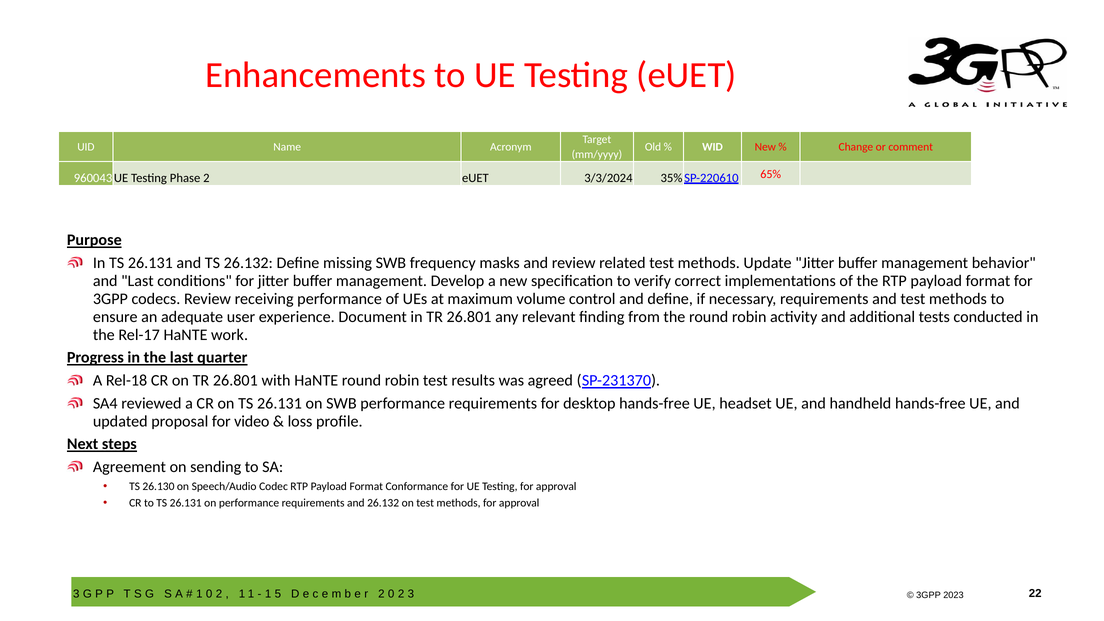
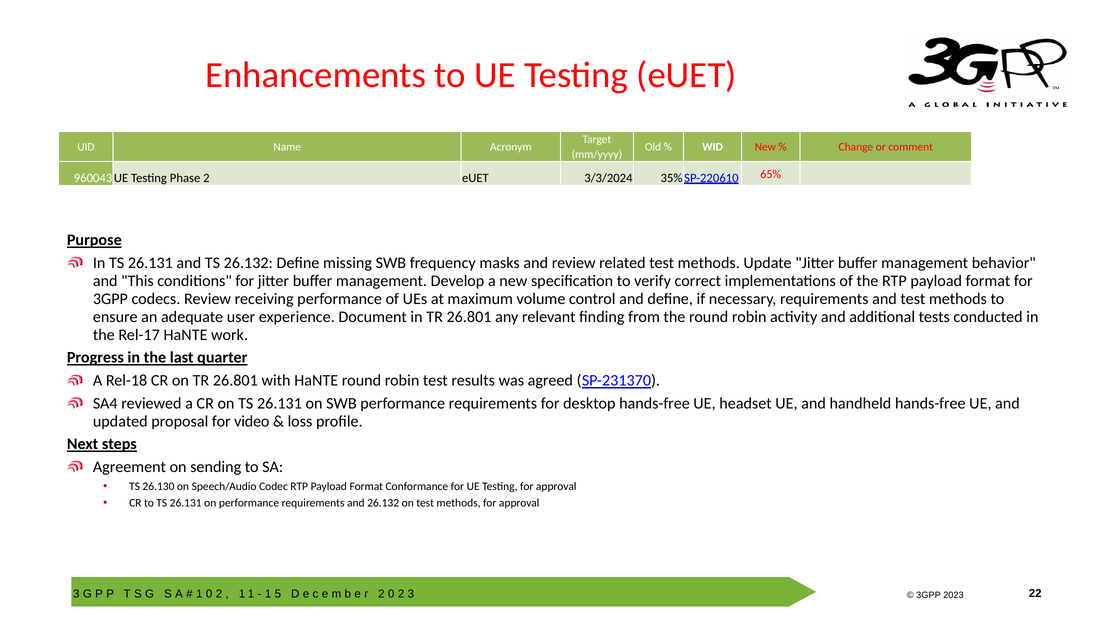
and Last: Last -> This (137, 281)
